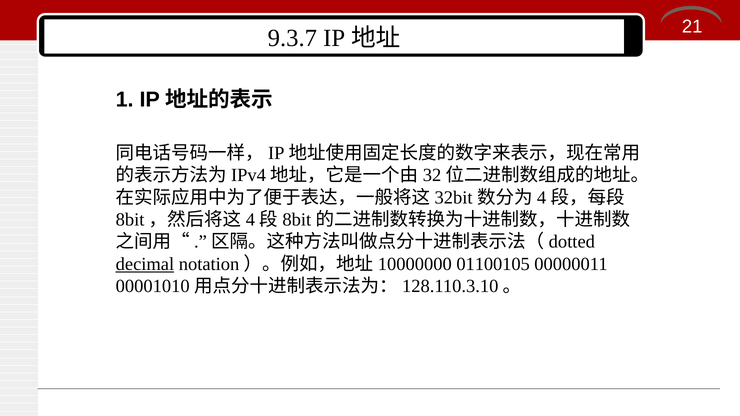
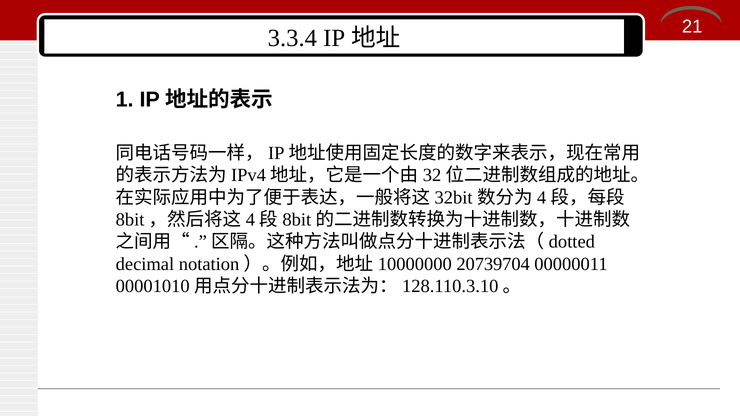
9.3.7: 9.3.7 -> 3.3.4 (292, 38)
decimal underline: present -> none (145, 264)
01100105: 01100105 -> 20739704 (493, 264)
